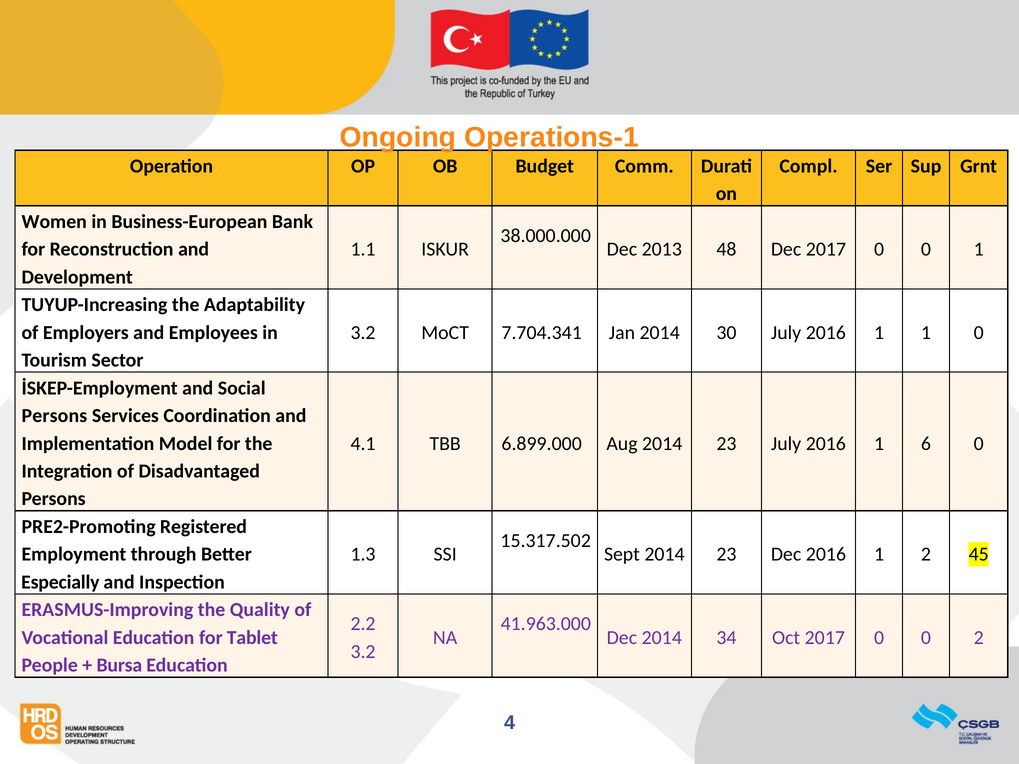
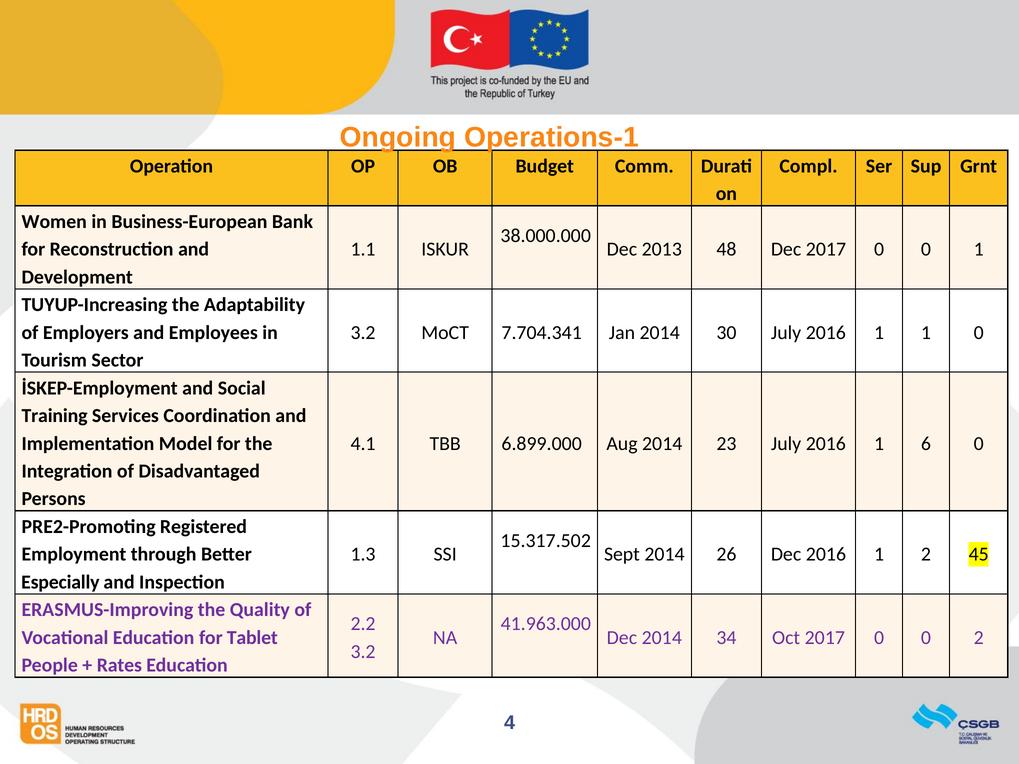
Persons: Persons -> Training (55, 416)
Sept 2014 23: 23 -> 26 (726, 555)
Bursa: Bursa -> Rates (119, 666)
